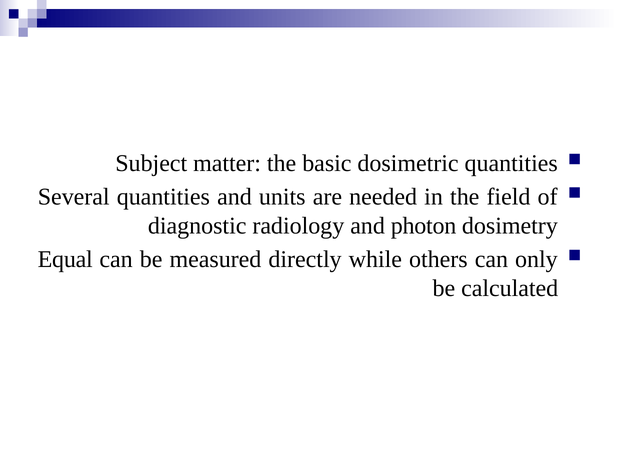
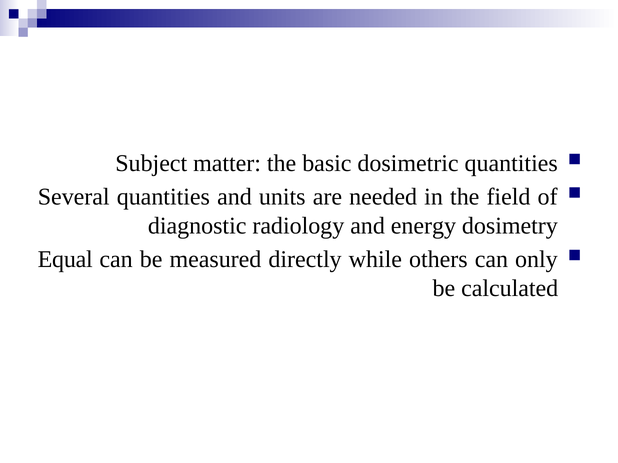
photon: photon -> energy (423, 226)
